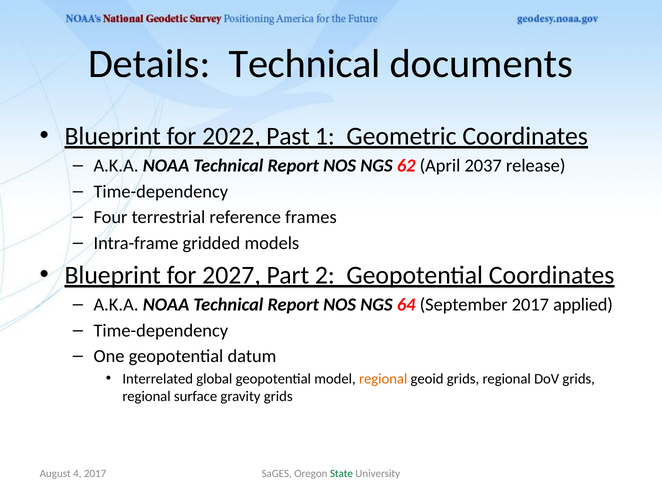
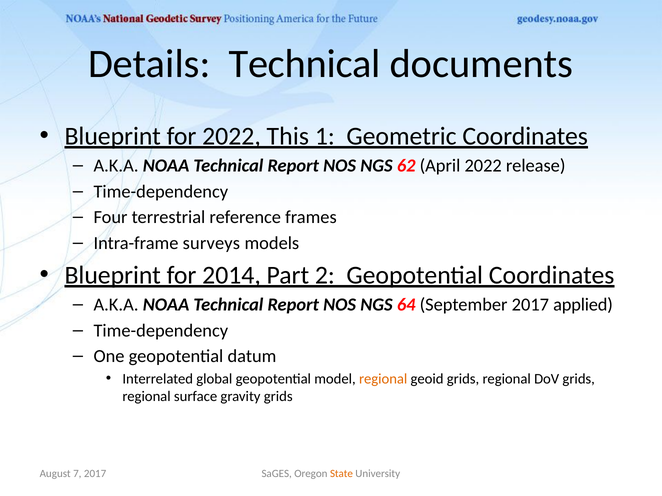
Past: Past -> This (288, 136)
April 2037: 2037 -> 2022 (483, 166)
gridded: gridded -> surveys (211, 243)
2027: 2027 -> 2014 (232, 275)
4: 4 -> 7 (77, 474)
State colour: green -> orange (341, 474)
